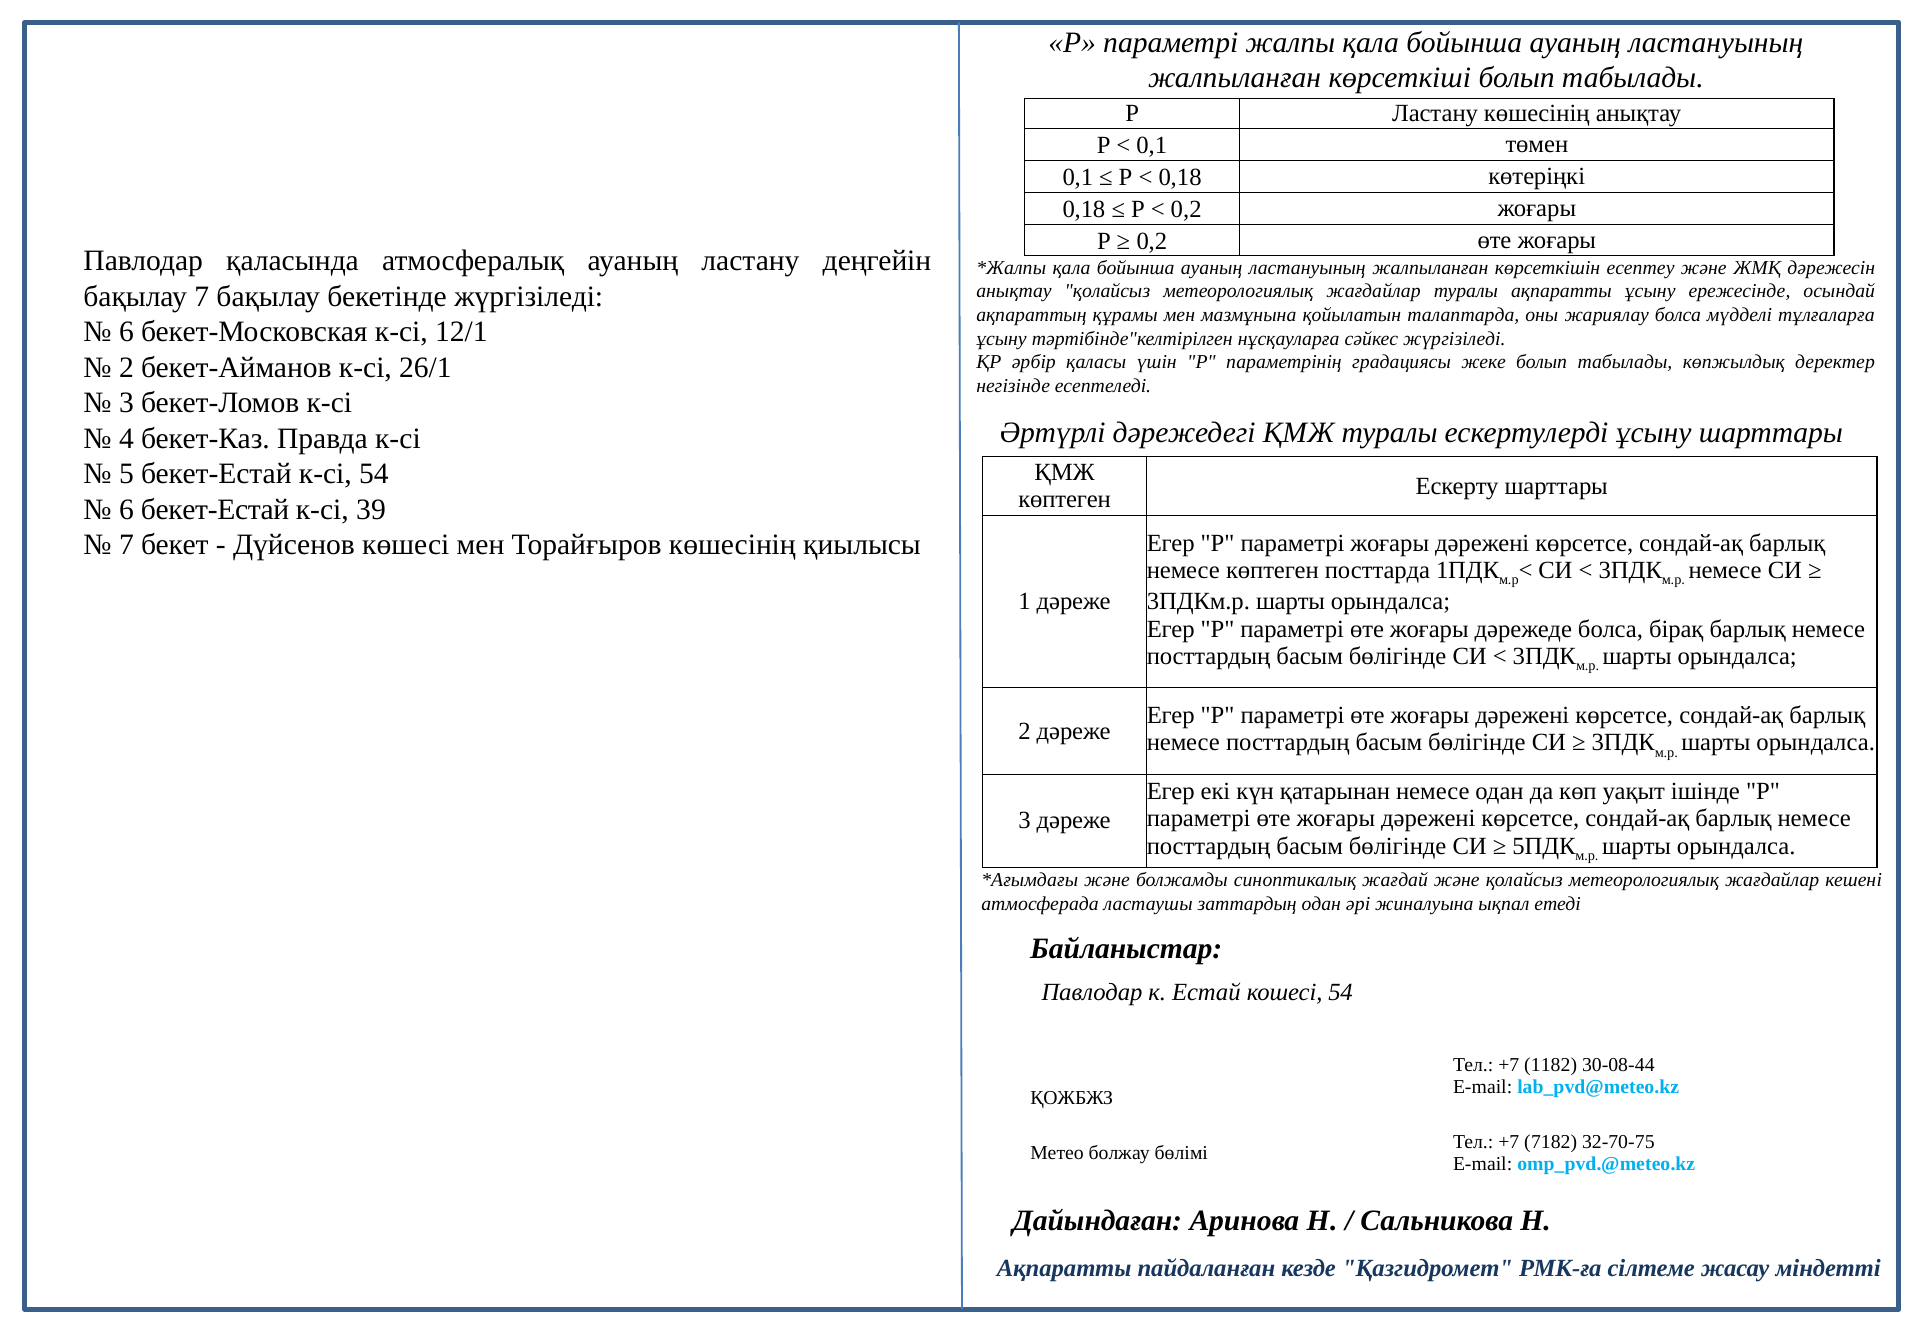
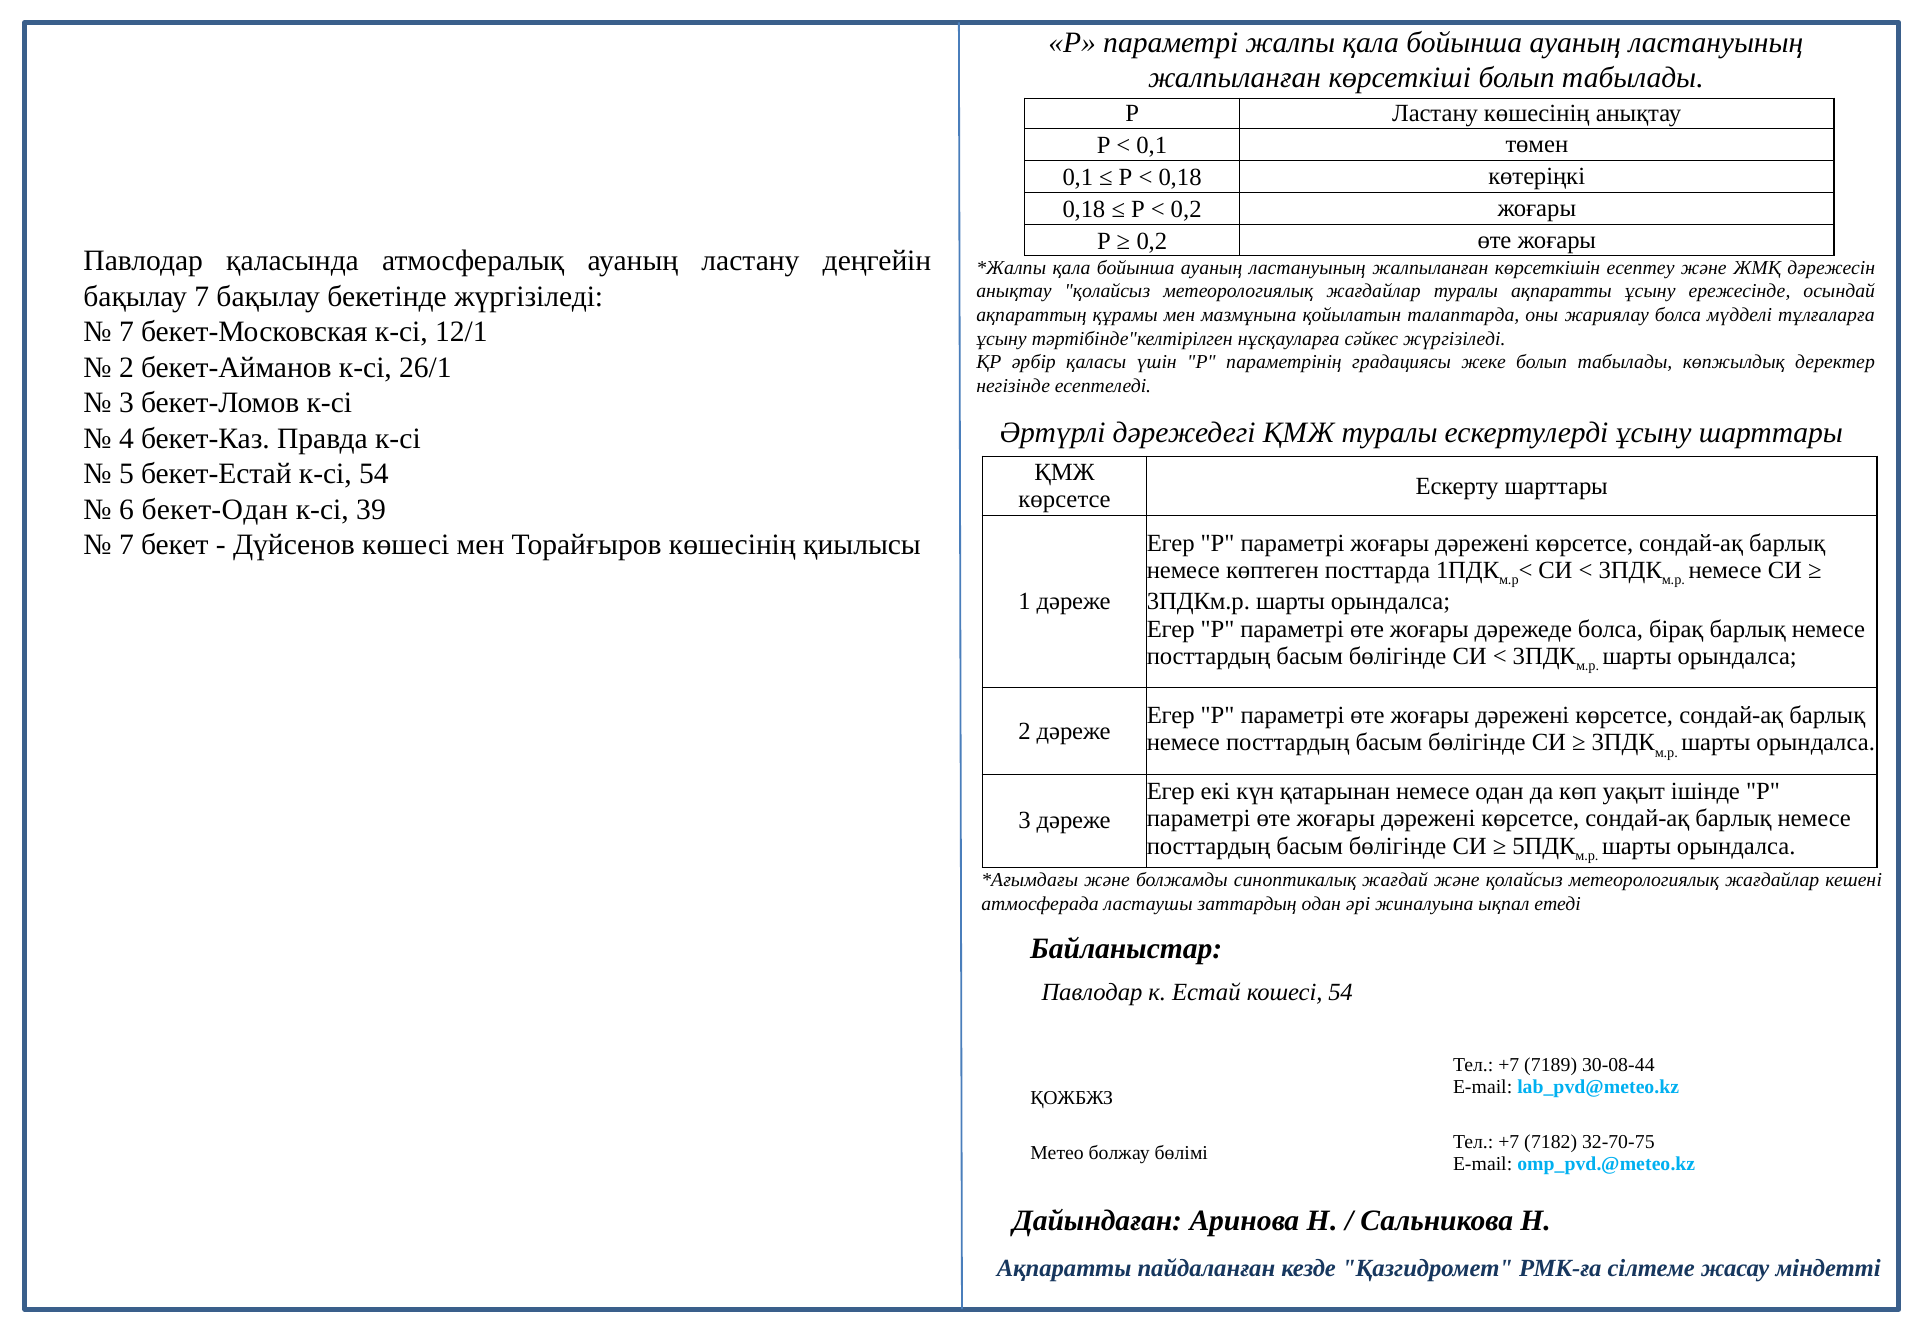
6: 6 -> 7 (126, 332)
көптеген: көптеген -> көрсетсе (1064, 499)
6 бекет-Естай: бекет-Естай -> бекет-Одан (215, 510)
1182: 1182 -> 7189 (1551, 1065)
